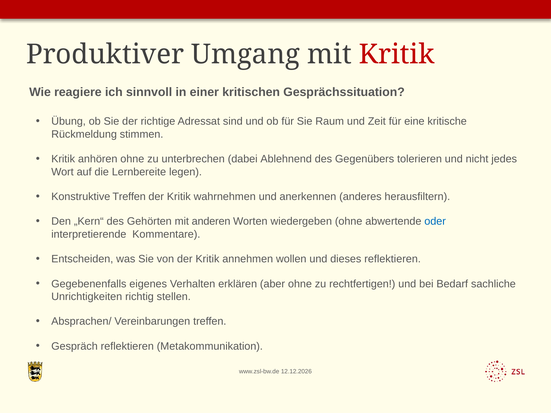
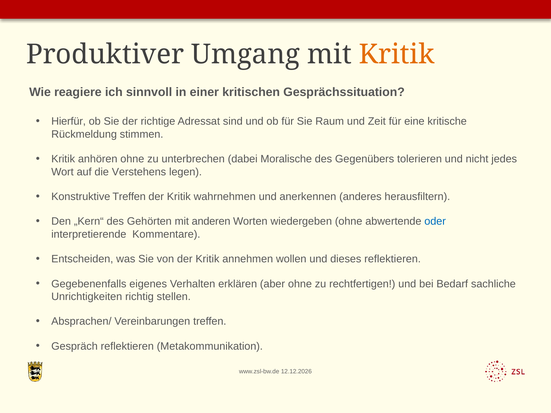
Kritik colour: red -> orange (397, 54)
Übung: Übung -> Hierfür (69, 121)
Ablehnend: Ablehnend -> Moralische (286, 159)
Lernbereite: Lernbereite -> Verstehens (139, 172)
